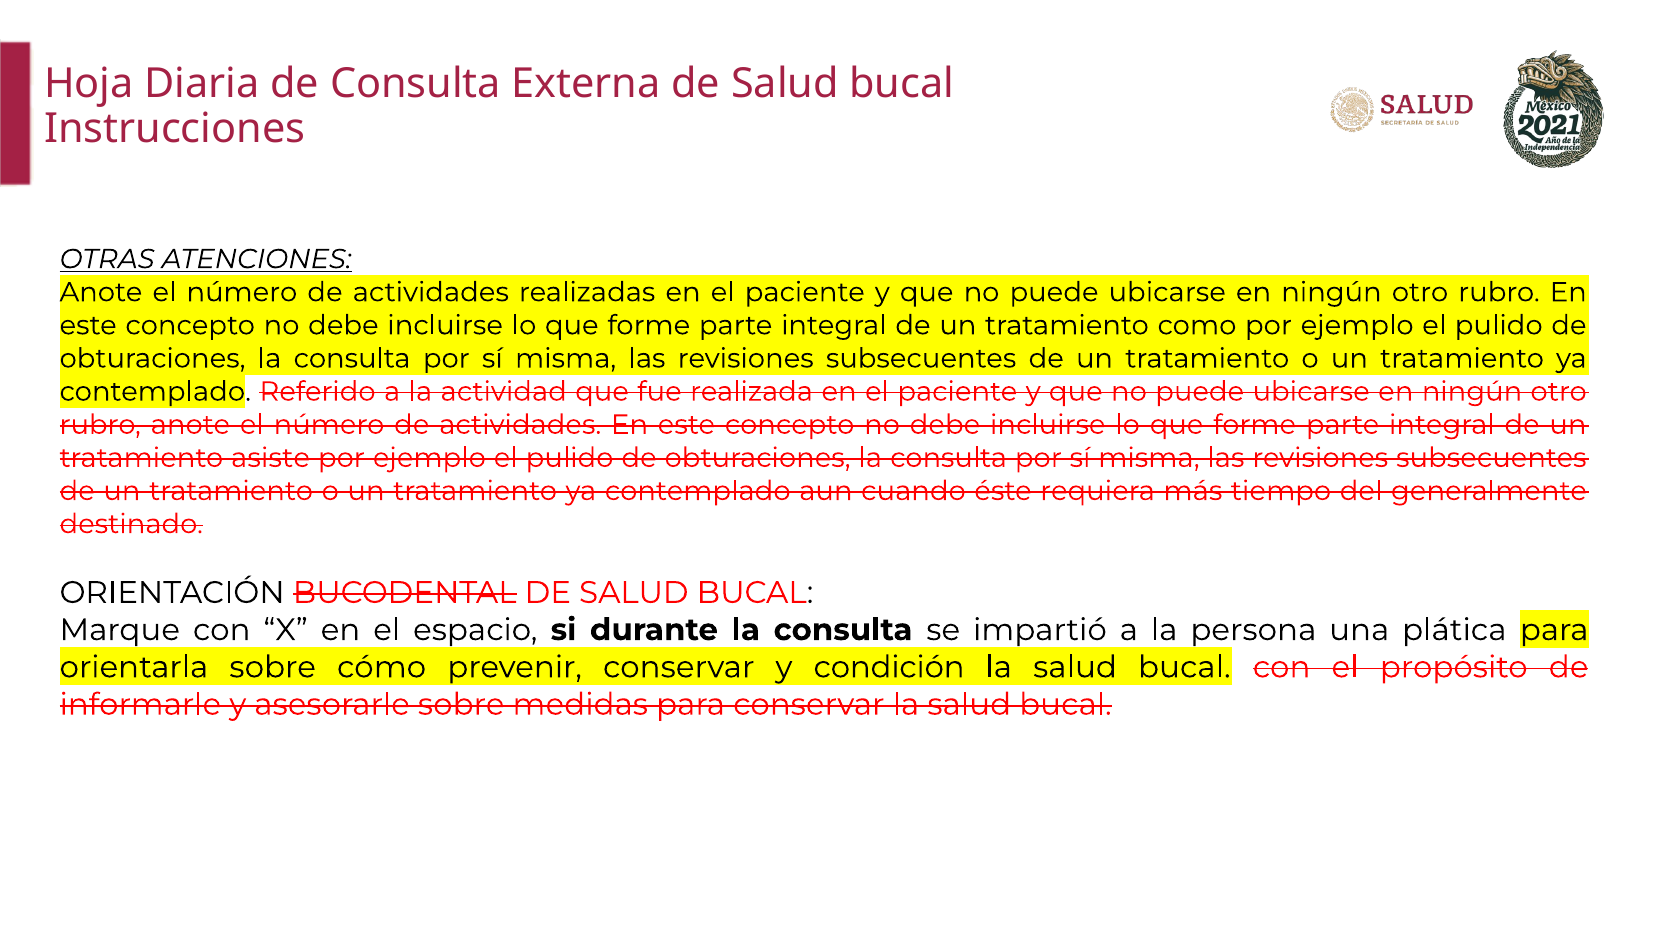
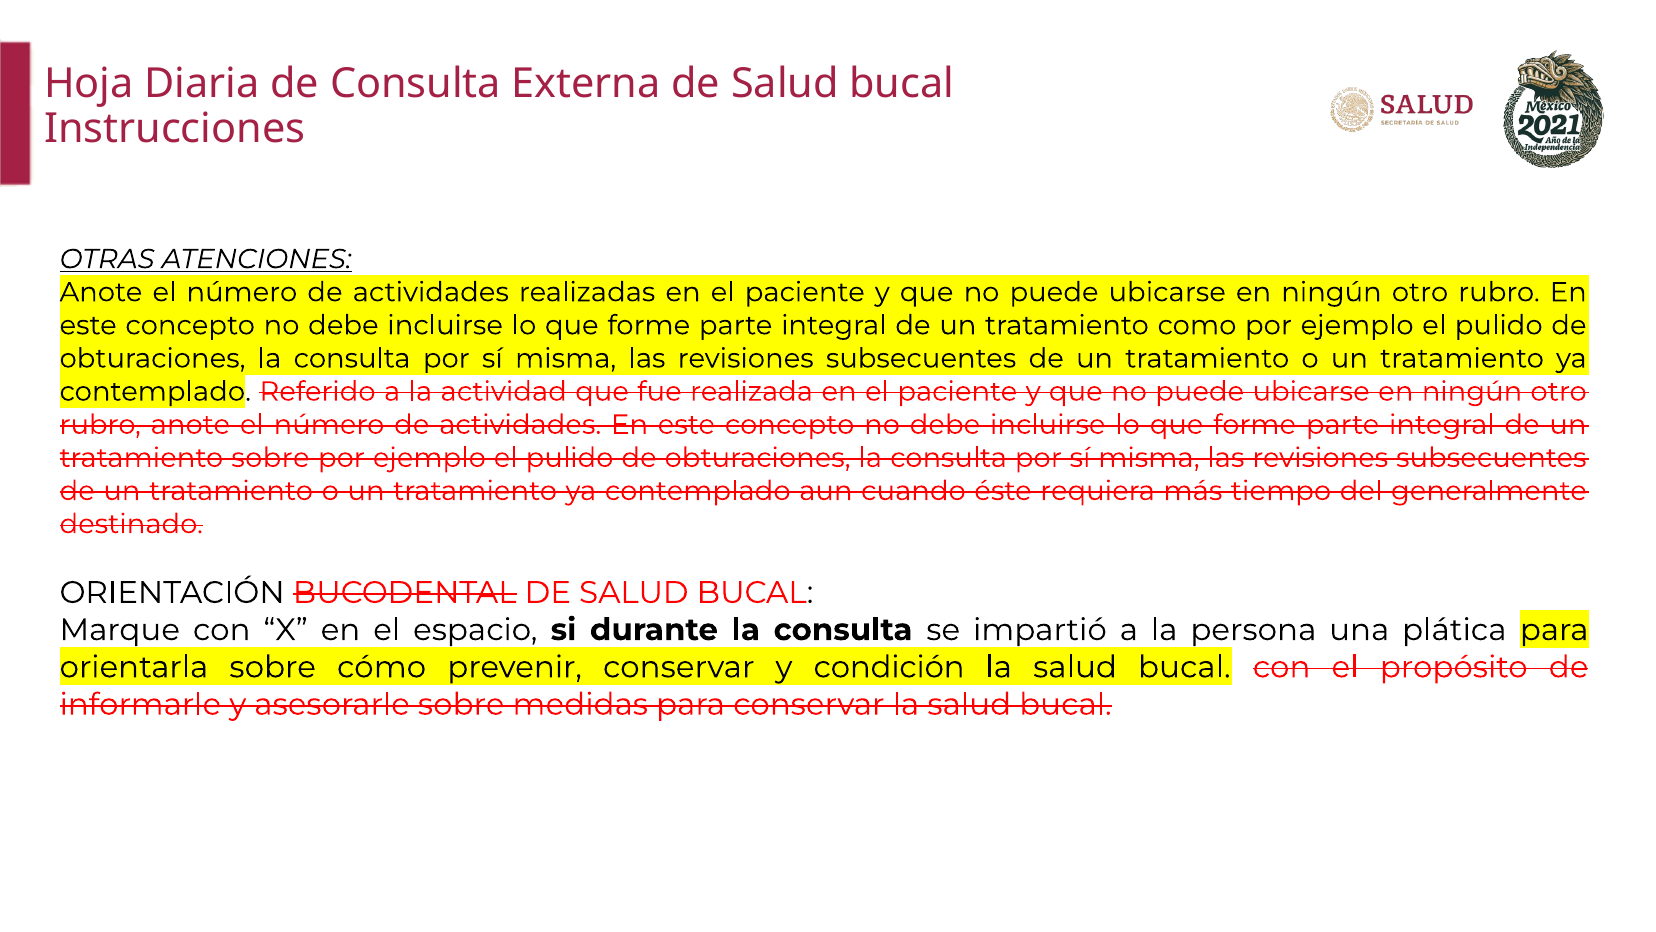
tratamiento asiste: asiste -> sobre (270, 458)
